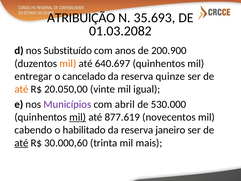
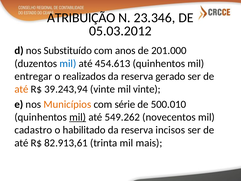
35.693: 35.693 -> 23.346 (154, 18)
01.03.2082: 01.03.2082 -> 05.03.2012 (120, 31)
200.900: 200.900 -> 201.000 (169, 51)
mil colour: orange -> blue (68, 63)
640.697: 640.697 -> 454.613 (113, 63)
cancelado: cancelado -> realizados (84, 76)
quinze: quinze -> gerado (170, 76)
20.050,00: 20.050,00 -> 39.243,94 (66, 89)
mil igual: igual -> vinte (147, 89)
Municípios colour: purple -> orange (67, 104)
abril: abril -> série (125, 104)
530.000: 530.000 -> 500.010 (169, 104)
877.619: 877.619 -> 549.262 (122, 117)
cabendo: cabendo -> cadastro (33, 130)
janeiro: janeiro -> incisos (170, 130)
até underline: present -> none (21, 143)
30.000,60: 30.000,60 -> 82.913,61 (66, 143)
